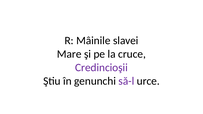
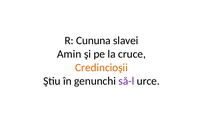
Mâinile: Mâinile -> Cununa (93, 41)
Mare: Mare -> Amin (69, 54)
Credincioşii colour: purple -> orange (101, 68)
